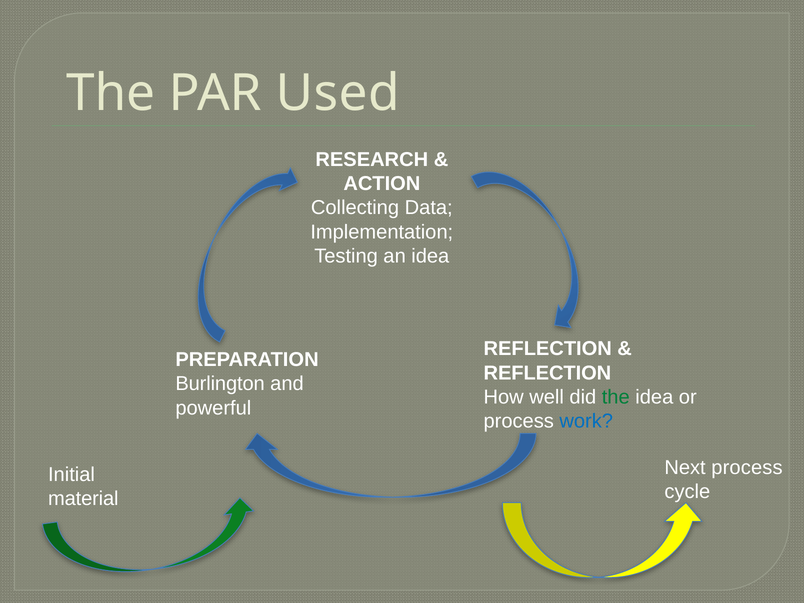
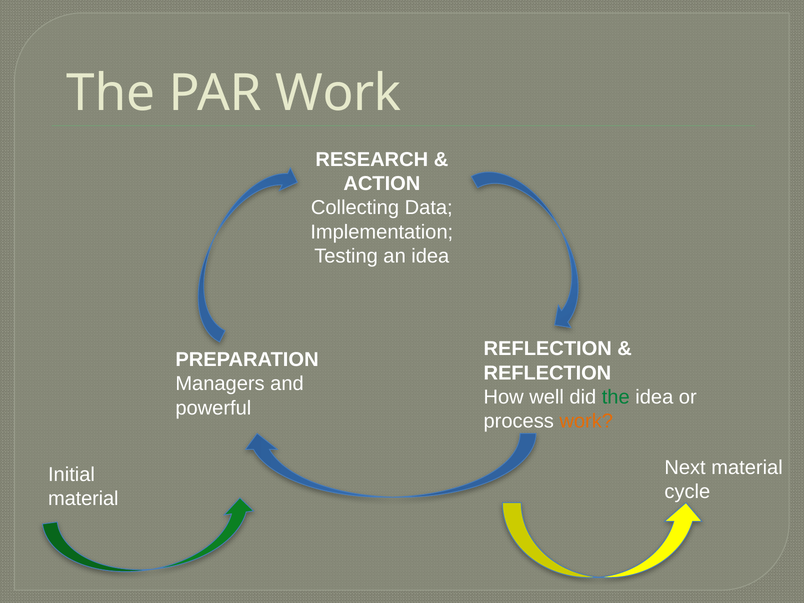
Used: Used -> Work (338, 93)
Burlington: Burlington -> Managers (220, 384)
work colour: blue -> orange (586, 421)
Next process: process -> material (747, 468)
